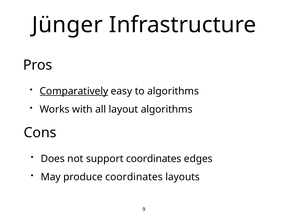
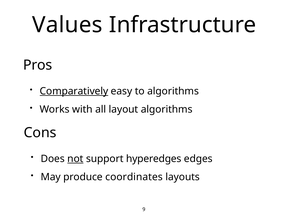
Jünger: Jünger -> Values (67, 25)
not underline: none -> present (75, 159)
support coordinates: coordinates -> hyperedges (154, 159)
